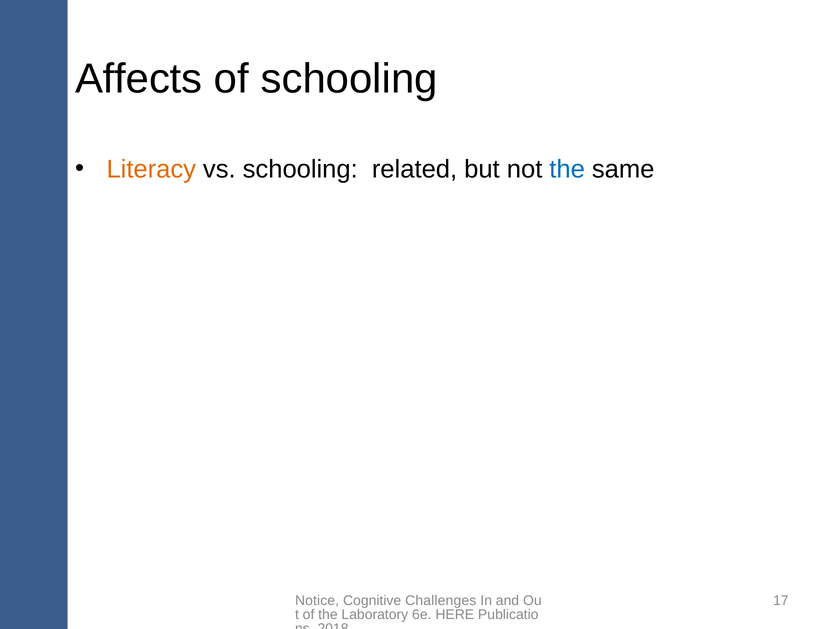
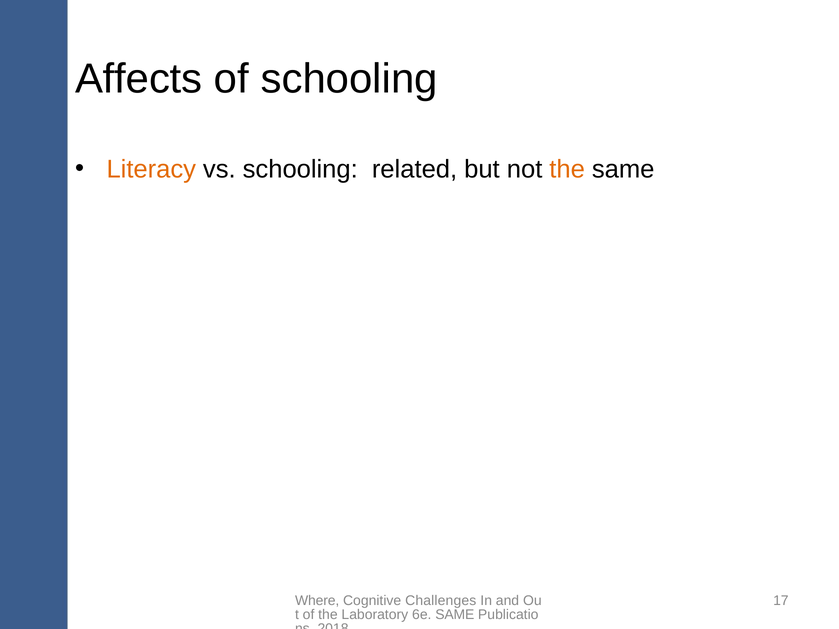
the colour: blue -> orange (567, 169)
Notice: Notice -> Where (317, 601)
6e HERE: HERE -> SAME (455, 615)
